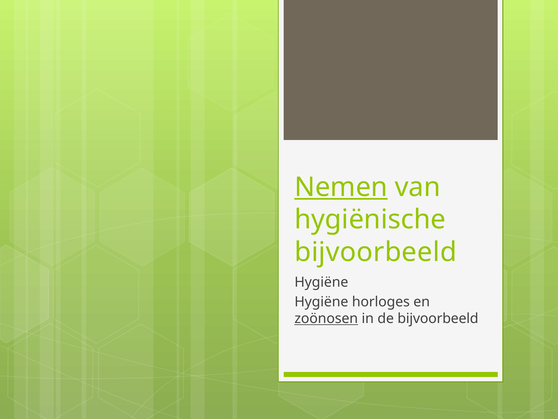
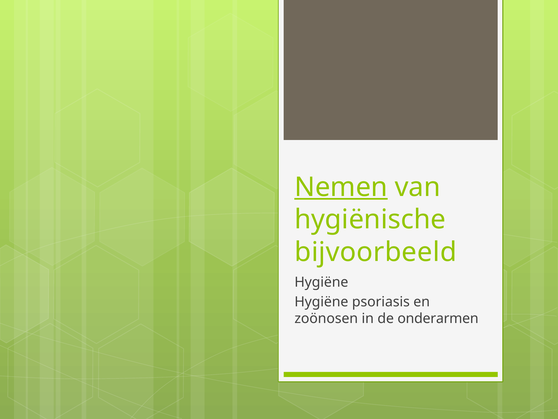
horloges: horloges -> psoriasis (381, 301)
zoönosen underline: present -> none (326, 318)
de bijvoorbeeld: bijvoorbeeld -> onderarmen (438, 318)
